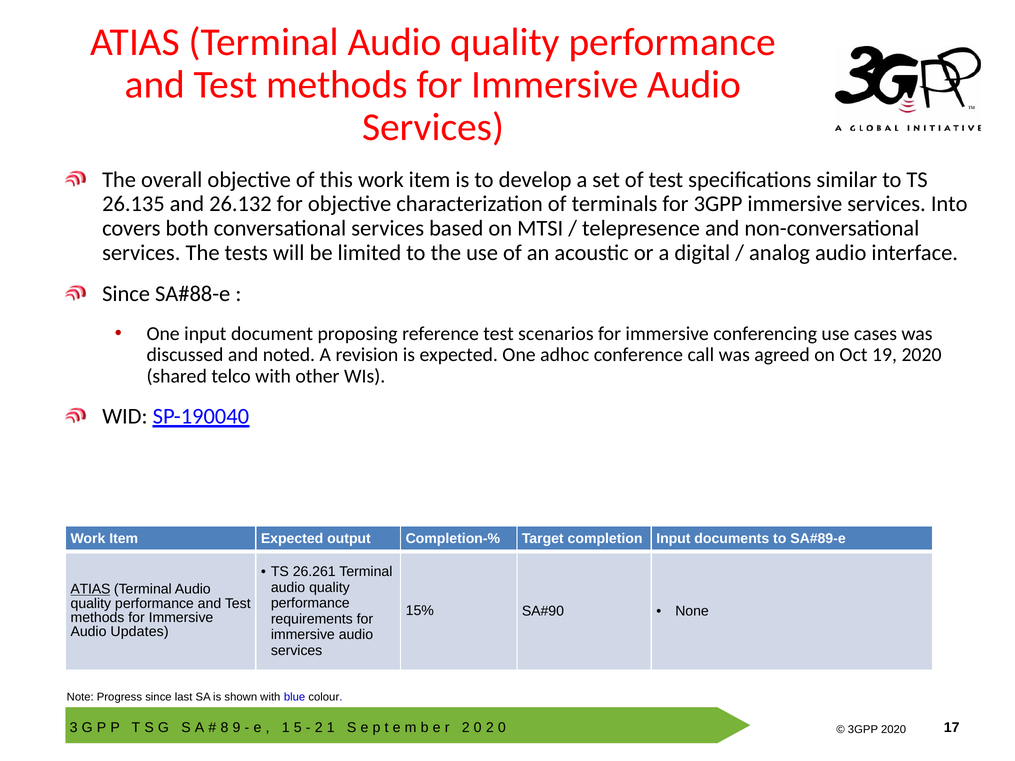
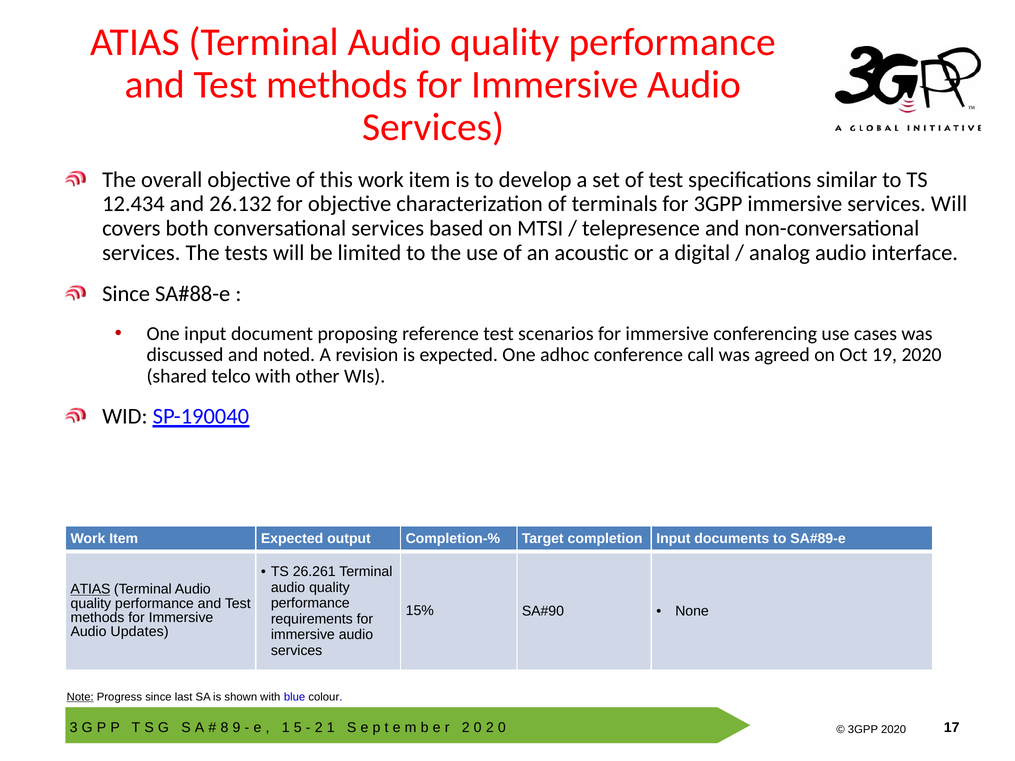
26.135: 26.135 -> 12.434 (133, 204)
services Into: Into -> Will (949, 204)
Note underline: none -> present (80, 697)
